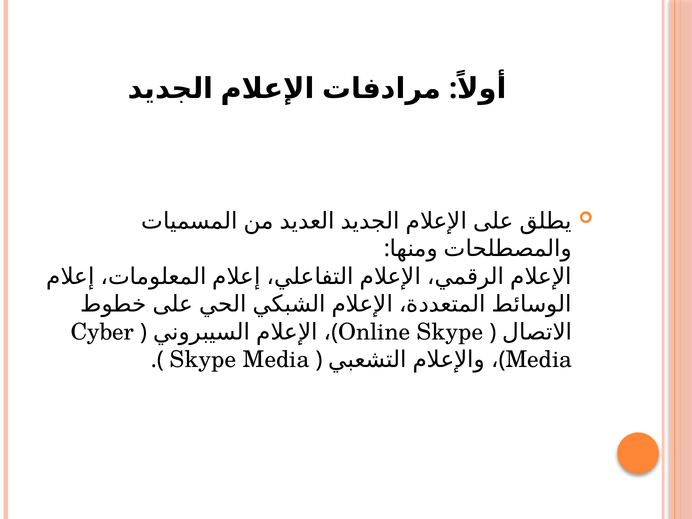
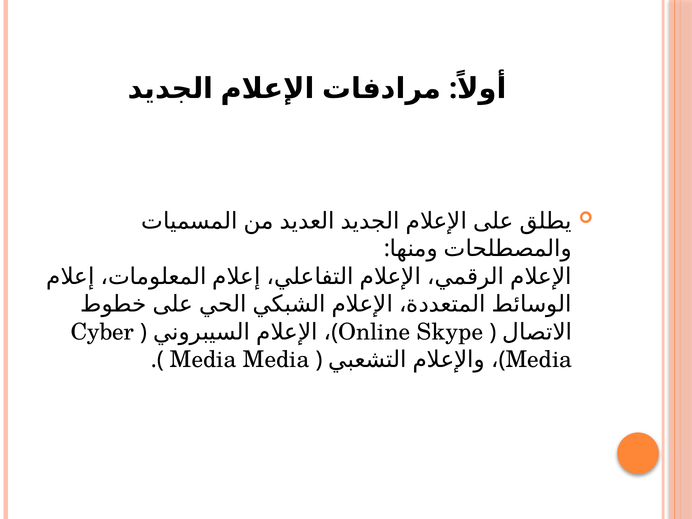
Skype: Skype -> Media (203, 360)
